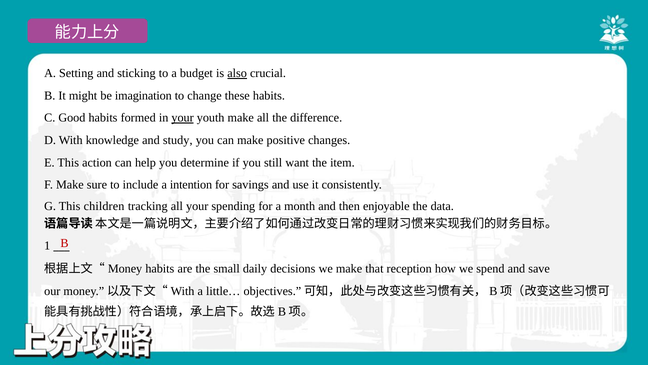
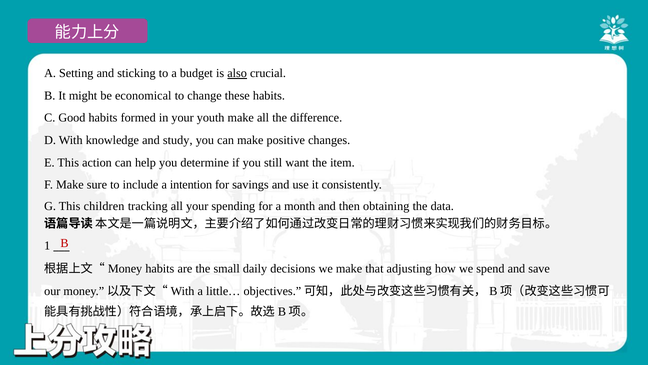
imagination: imagination -> economical (143, 95)
your underline: present -> none (183, 118)
enjoyable: enjoyable -> obtaining (386, 206)
reception: reception -> adjusting (409, 268)
